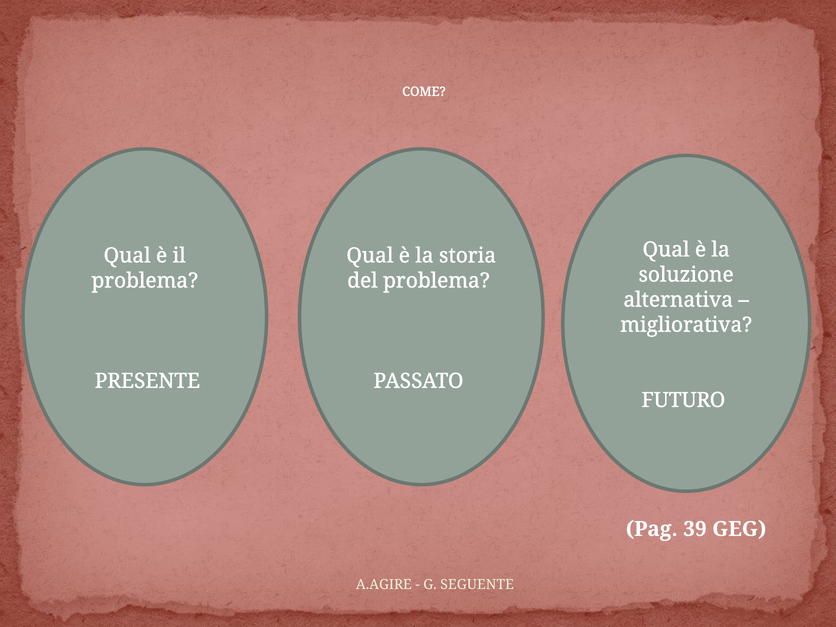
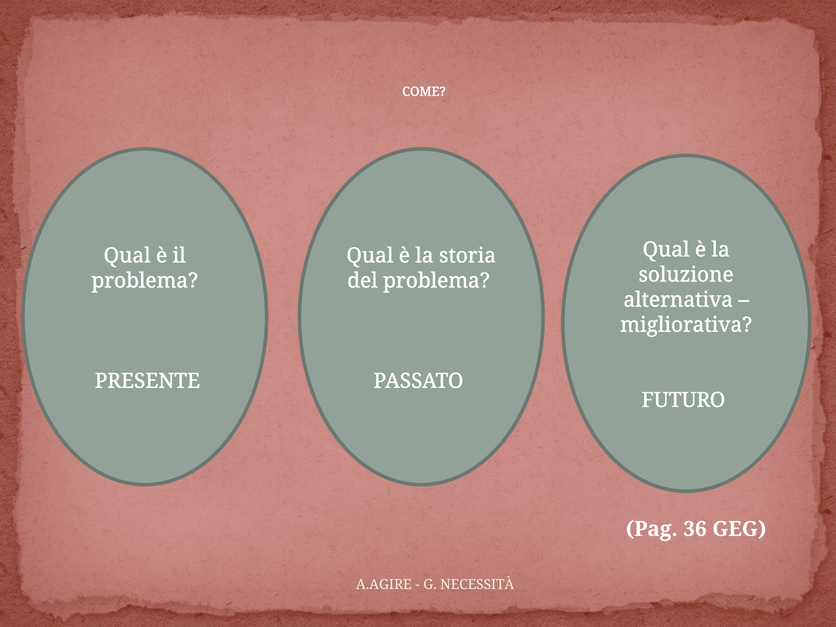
39: 39 -> 36 (695, 529)
SEGUENTE: SEGUENTE -> NECESSITÀ (477, 585)
